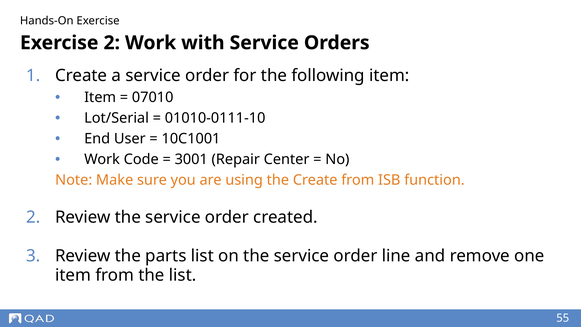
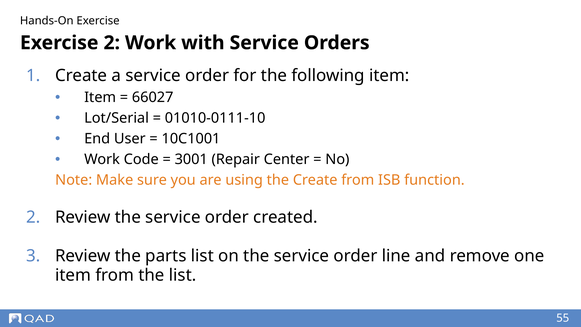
07010: 07010 -> 66027 (153, 97)
